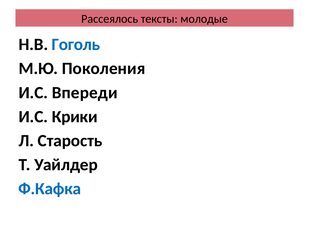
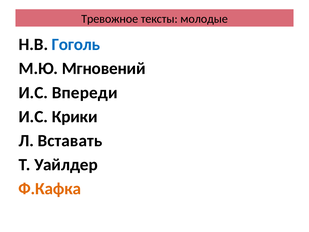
Рассеялось: Рассеялось -> Тревожное (110, 19)
Поколения: Поколения -> Мгновений (104, 68)
Старость: Старость -> Вставать (70, 141)
Ф.Кафка colour: blue -> orange (50, 189)
